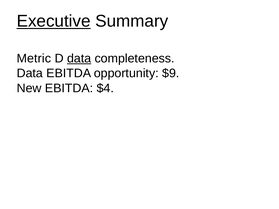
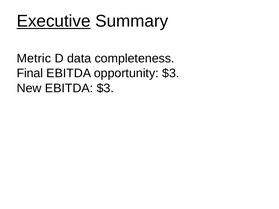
data underline: present -> none (79, 59)
Data: Data -> Final (30, 73)
opportunity $9: $9 -> $3 (171, 73)
EBITDA $4: $4 -> $3 (105, 88)
